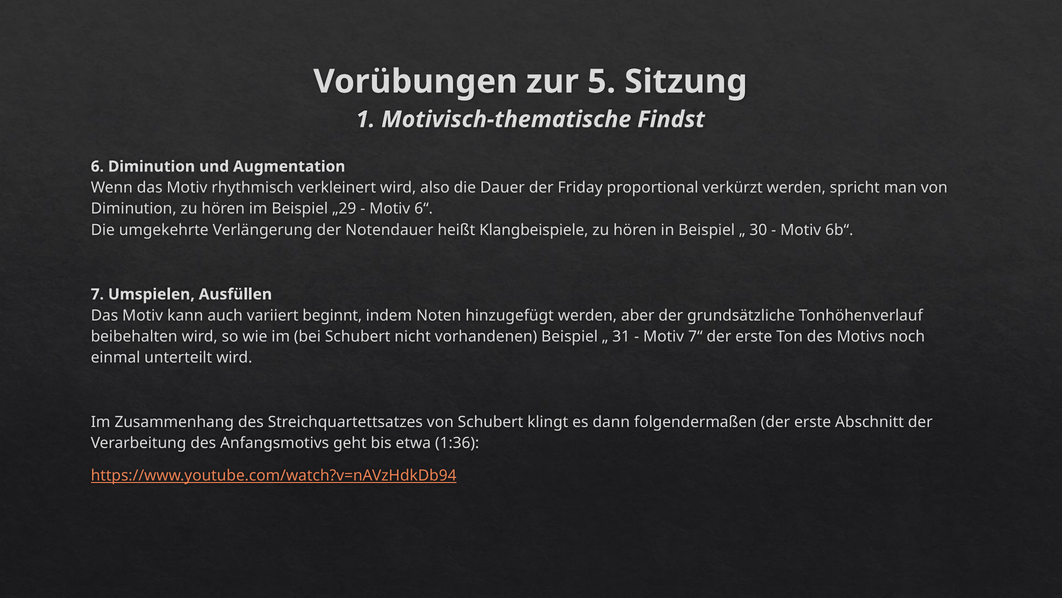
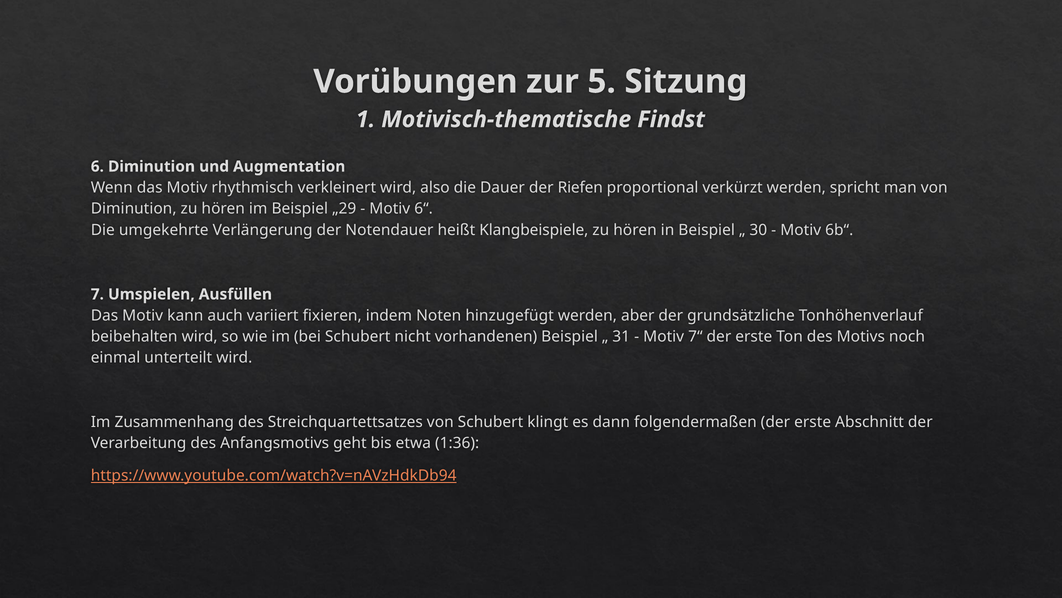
Friday: Friday -> Riefen (580, 187)
beginnt: beginnt -> fixieren (332, 315)
